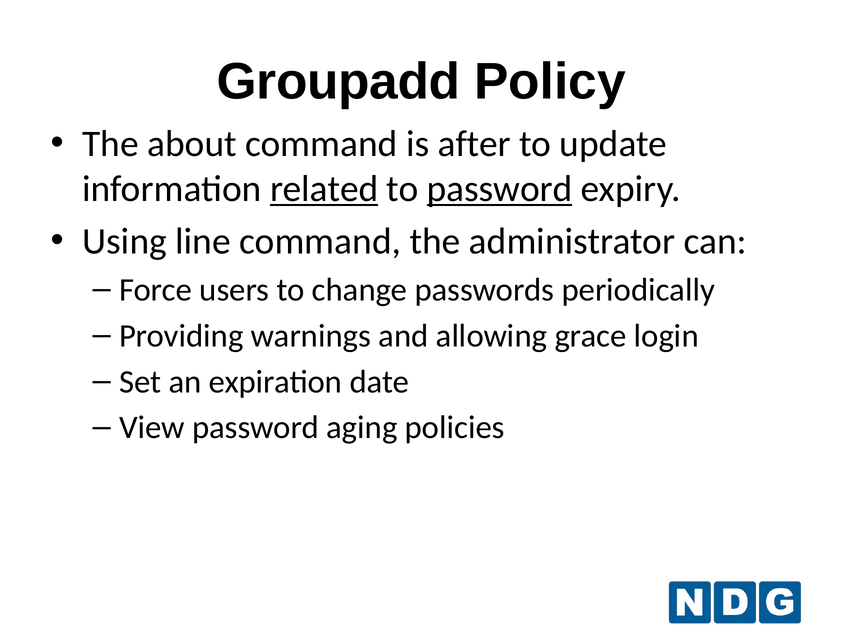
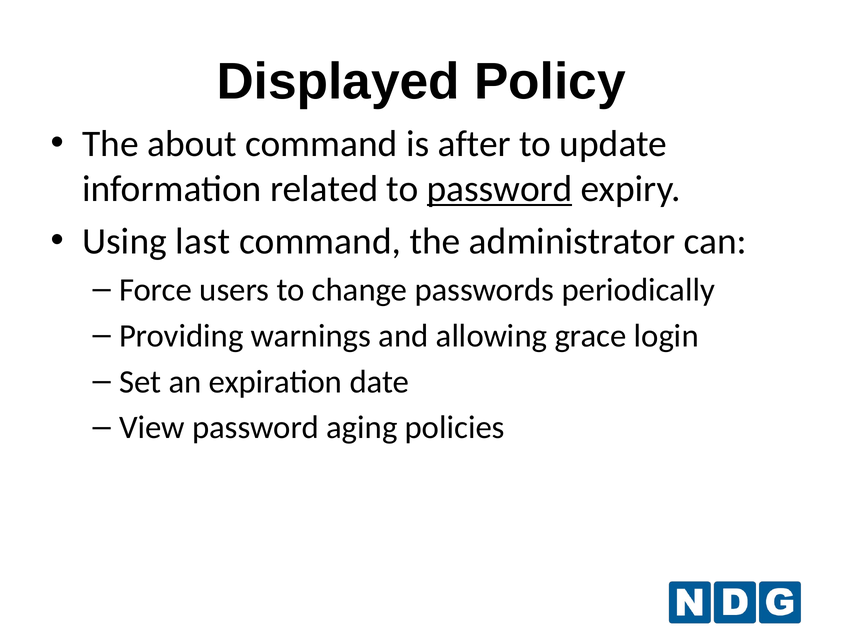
Groupadd: Groupadd -> Displayed (338, 82)
related underline: present -> none (324, 189)
line: line -> last (203, 242)
